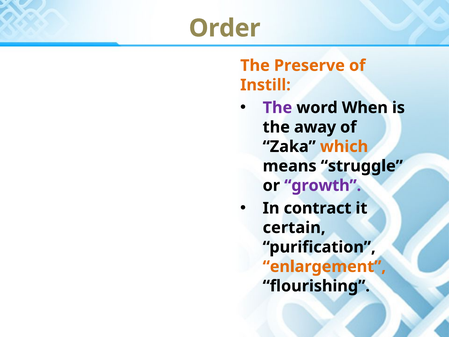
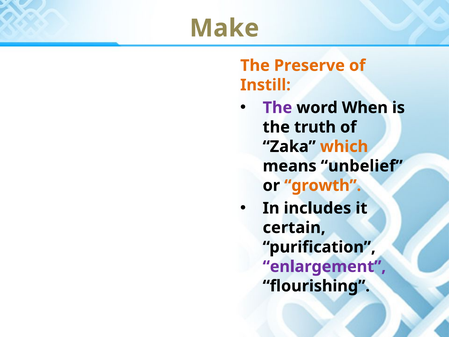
Order: Order -> Make (224, 28)
away: away -> truth (315, 127)
struggle: struggle -> unbelief (362, 166)
growth colour: purple -> orange (323, 185)
contract: contract -> includes (317, 208)
enlargement colour: orange -> purple (324, 266)
